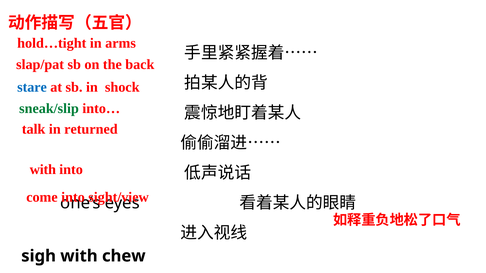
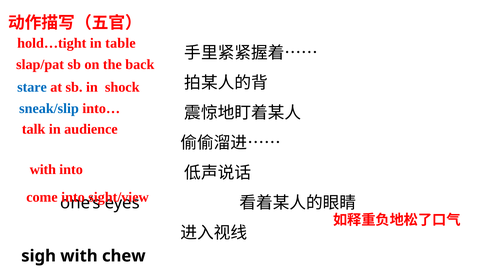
arms: arms -> table (120, 43)
sneak/slip colour: green -> blue (49, 109)
returned: returned -> audience (91, 129)
